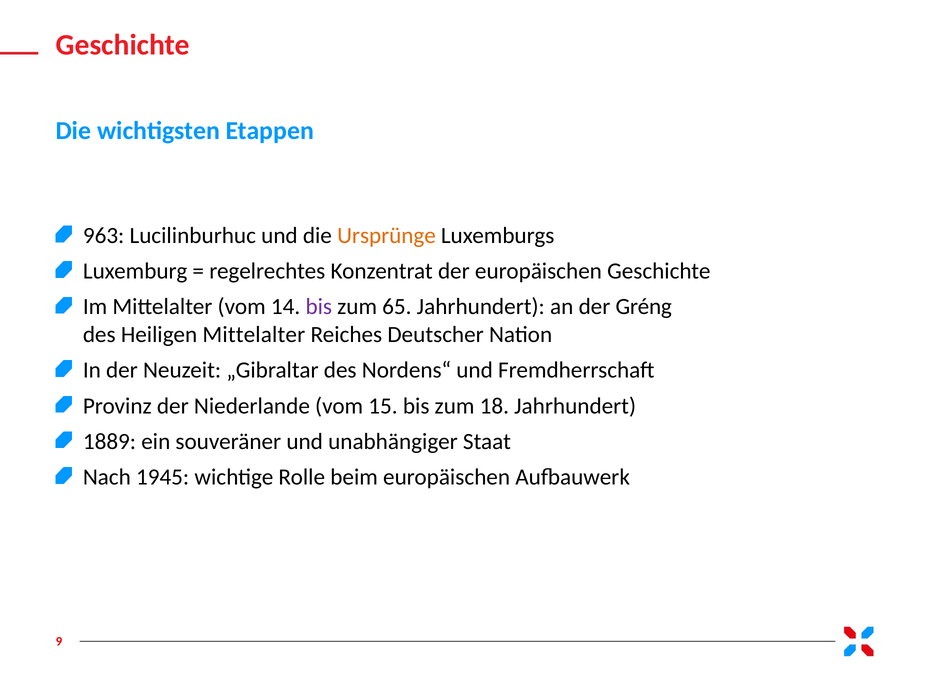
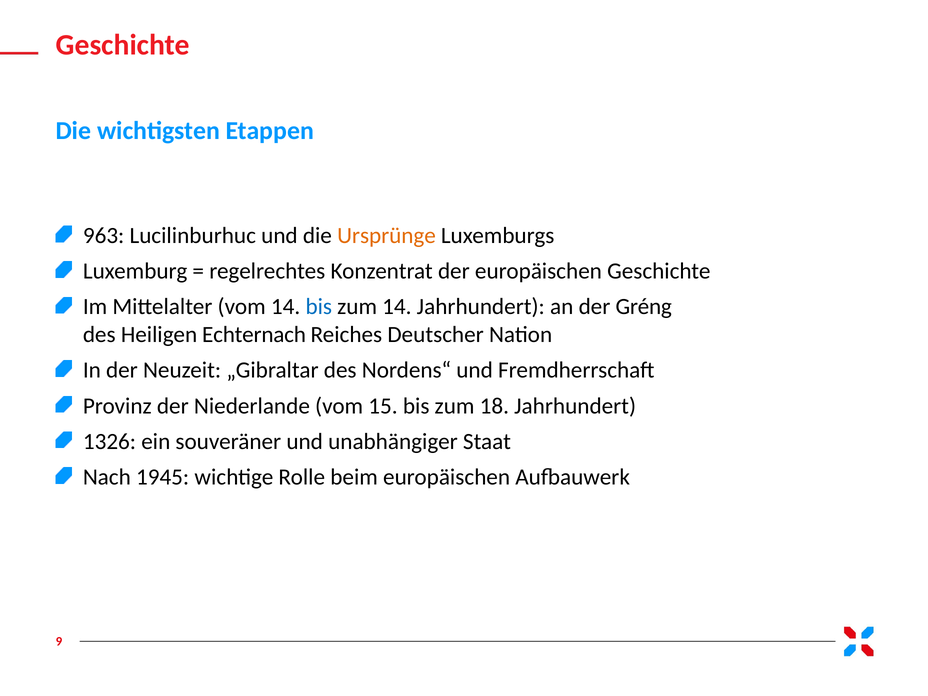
bis colour: purple -> blue (319, 307)
zum 65: 65 -> 14 (397, 307)
Heiligen Mittelalter: Mittelalter -> Echternach (254, 335)
1889: 1889 -> 1326 (109, 441)
